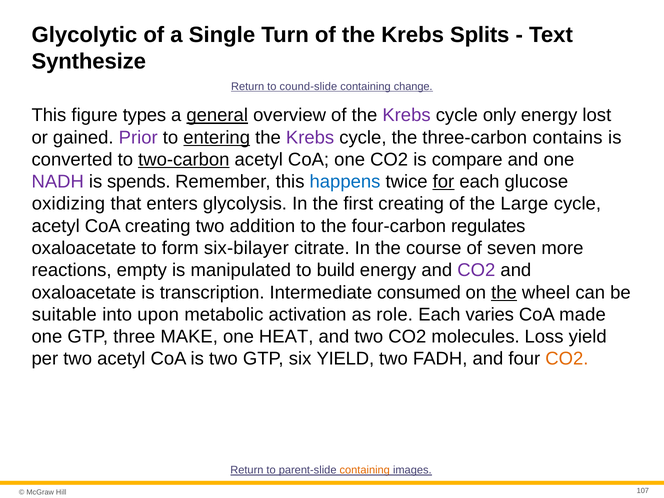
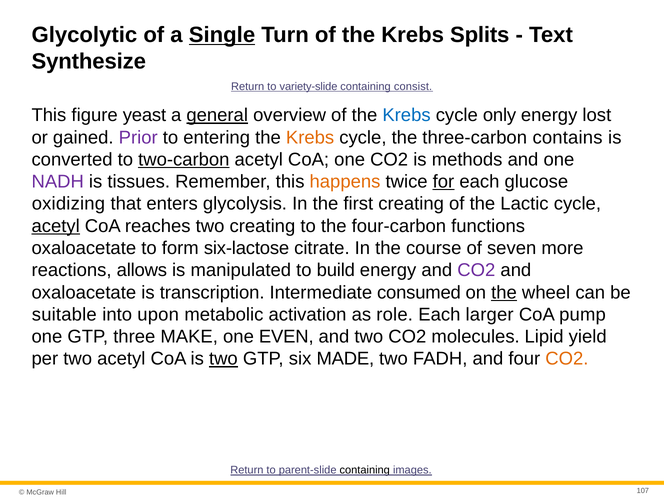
Single underline: none -> present (222, 35)
cound-slide: cound-slide -> variety-slide (309, 86)
change: change -> consist (413, 86)
types: types -> yeast (144, 115)
Krebs colour: purple -> blue (407, 115)
entering underline: present -> none (217, 137)
Krebs colour: purple -> orange (310, 137)
compare: compare -> methods (467, 160)
spends: spends -> tissues (139, 182)
happens colour: blue -> orange (345, 182)
Large: Large -> Lactic (524, 204)
acetyl underline: none -> present (56, 226)
CoA creating: creating -> reaches (158, 226)
two addition: addition -> creating (262, 226)
regulates: regulates -> functions (488, 226)
six-bilayer: six-bilayer -> six-lactose (247, 248)
empty: empty -> allows (142, 270)
varies: varies -> larger (490, 315)
made: made -> pump (582, 315)
HEAT: HEAT -> EVEN (286, 337)
Loss: Loss -> Lipid (544, 337)
two underline: none -> present (223, 359)
six YIELD: YIELD -> MADE (345, 359)
containing colour: orange -> black (365, 470)
